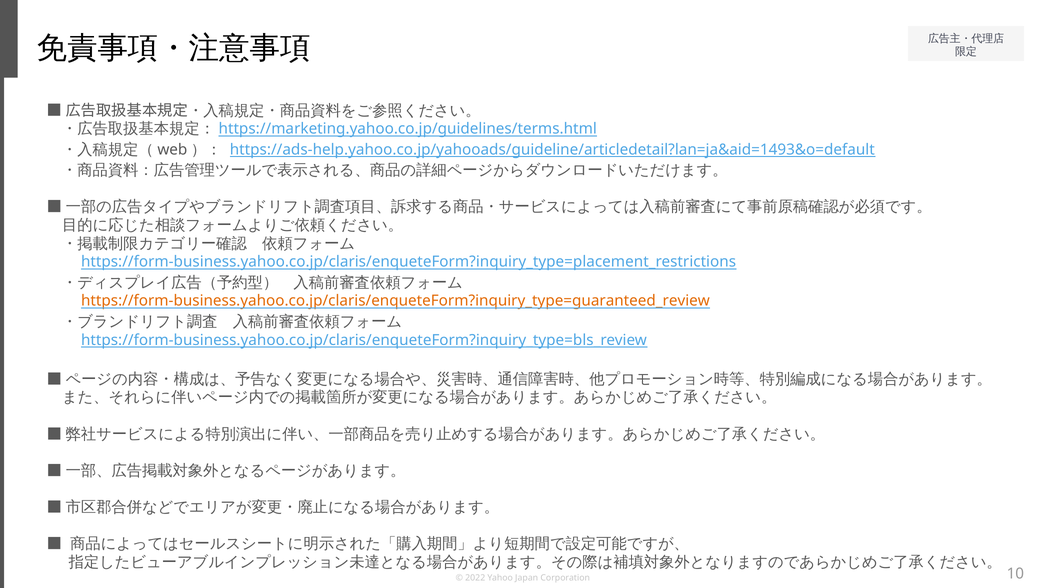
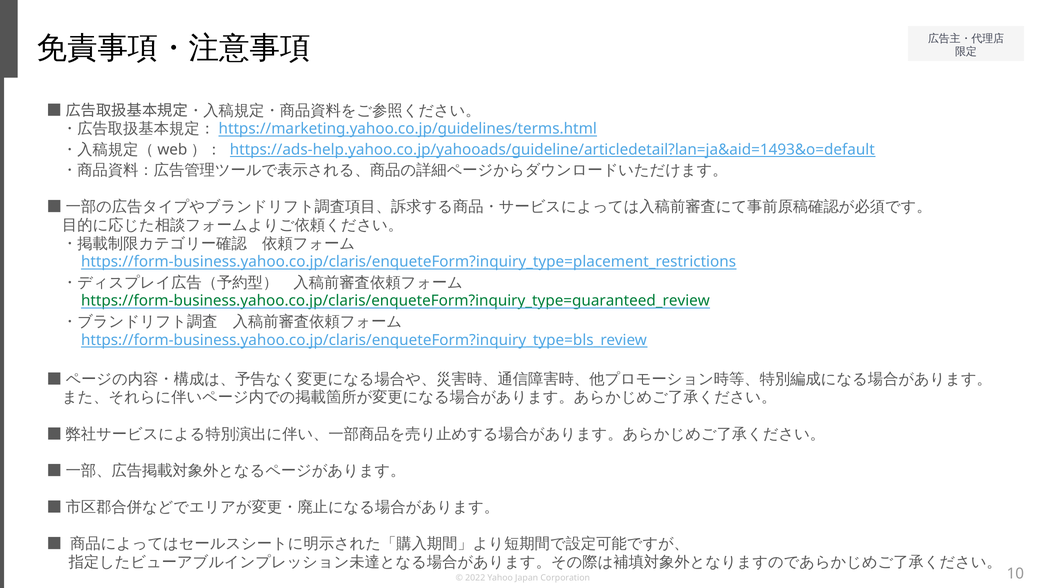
https://form-business.yahoo.co.jp/claris/enqueteForm?inquiry_type=guaranteed_review colour: orange -> green (395, 301)
